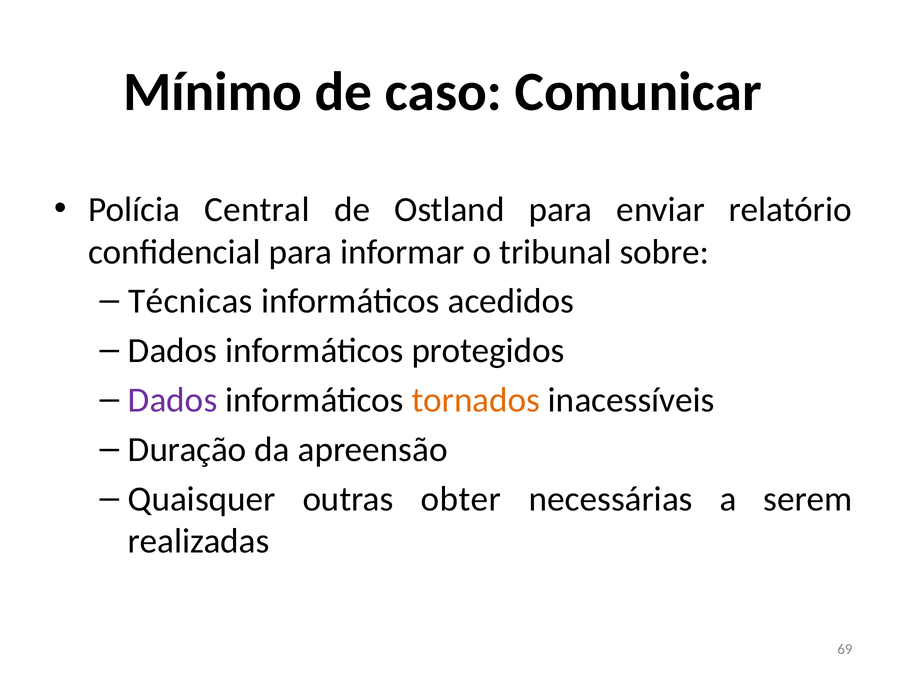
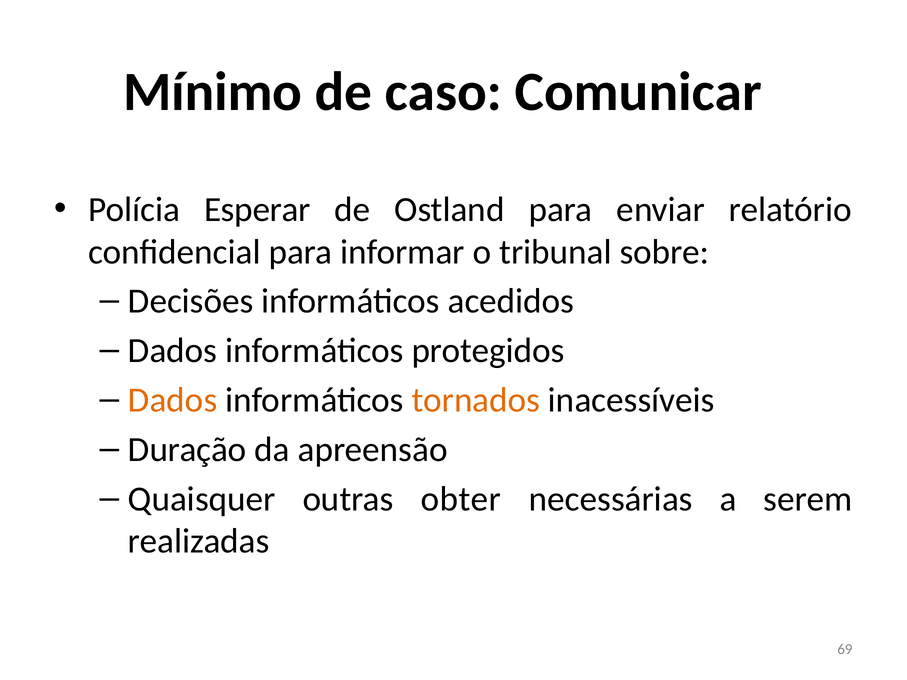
Central: Central -> Esperar (257, 210)
Técnicas: Técnicas -> Decisões (191, 301)
Dados colour: purple -> orange (173, 400)
